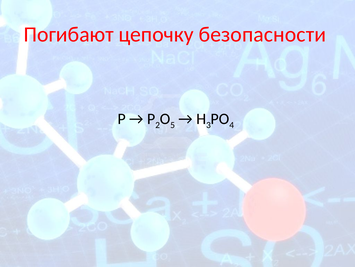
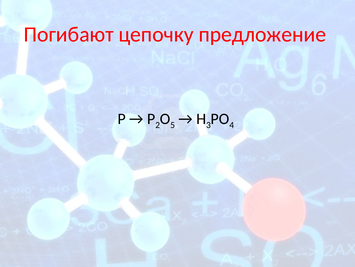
безопасности: безопасности -> предложение (262, 34)
